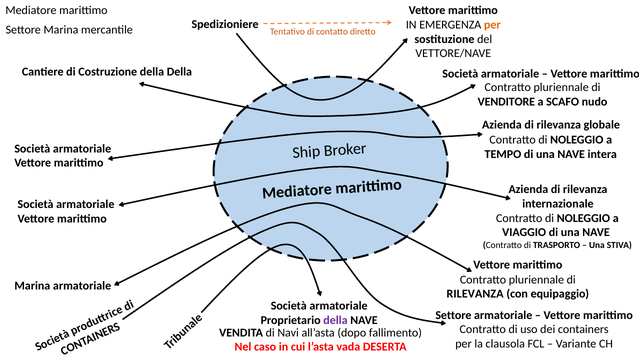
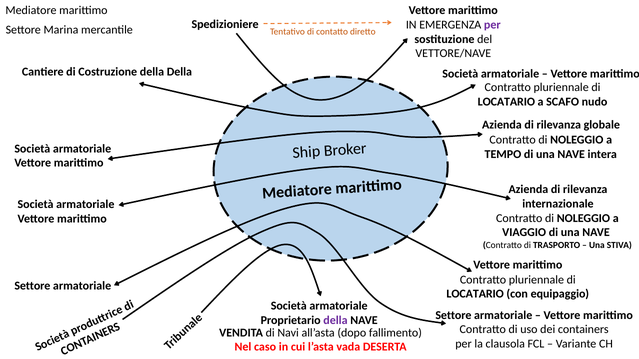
per colour: orange -> purple (492, 25)
VENDITORE: VENDITORE -> LOCATARIO (506, 102)
Marina: Marina -> Settore (32, 286)
RILEVANZA: RILEVANZA -> LOCATARIO (475, 294)
